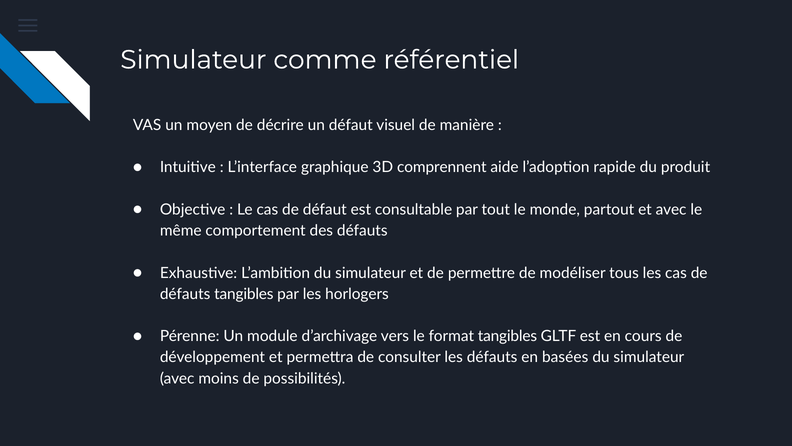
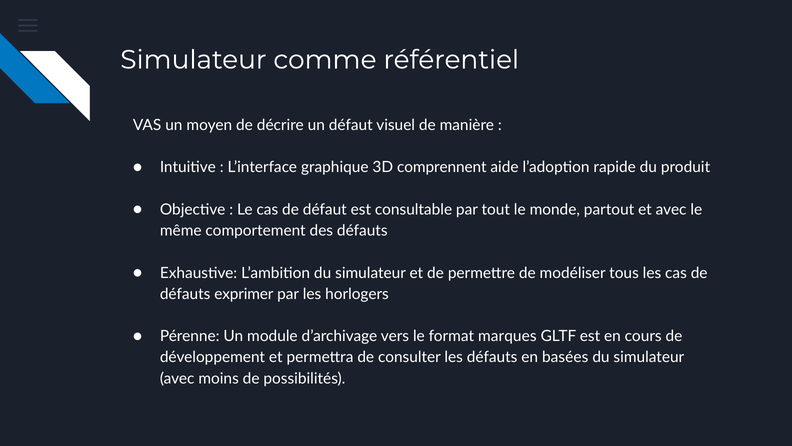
défauts tangibles: tangibles -> exprimer (244, 294)
format tangibles: tangibles -> marques (507, 336)
